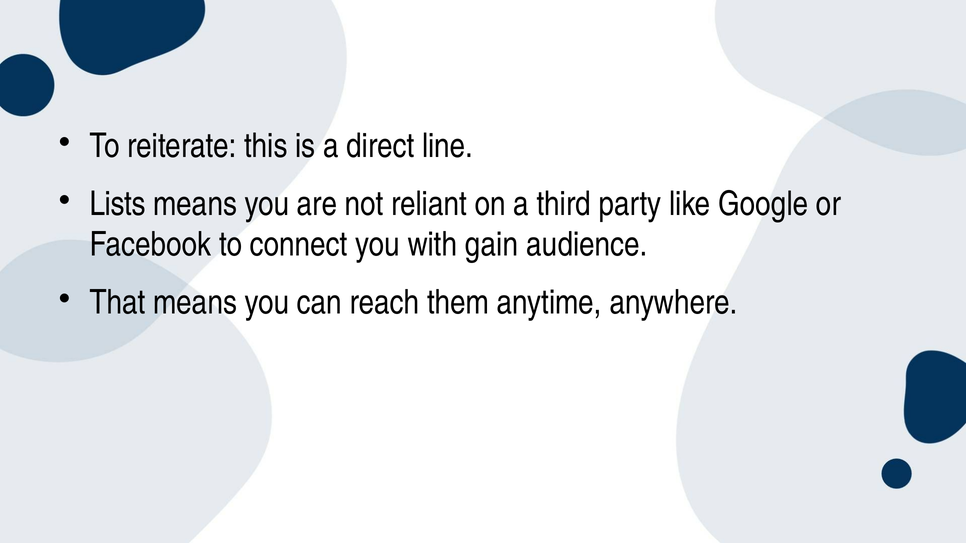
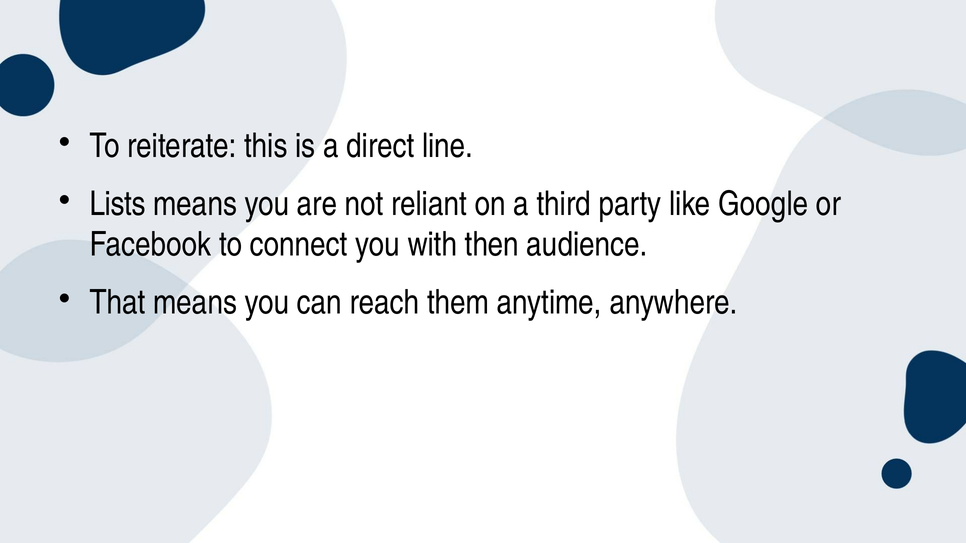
gain: gain -> then (492, 245)
